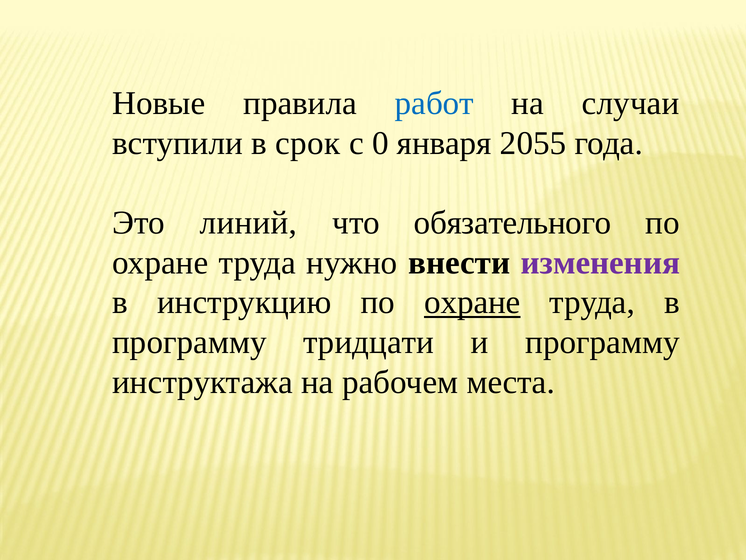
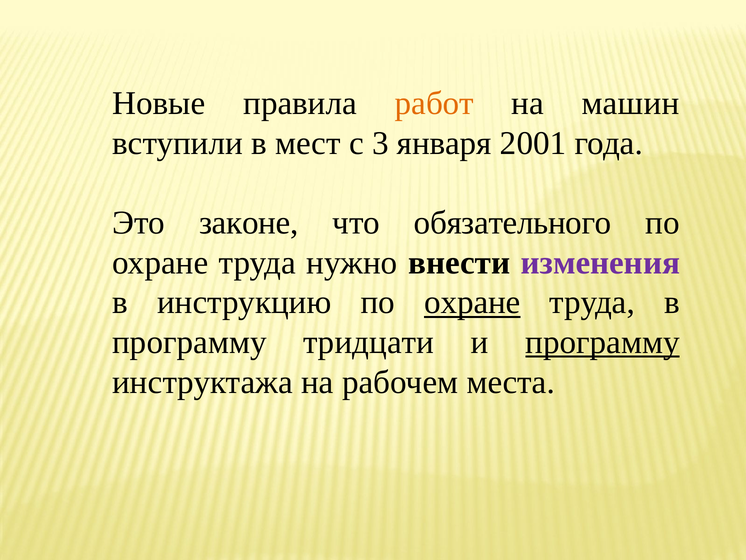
работ colour: blue -> orange (434, 103)
случаи: случаи -> машин (631, 103)
срок: срок -> мест (308, 143)
0: 0 -> 3 (380, 143)
2055: 2055 -> 2001 (533, 143)
линий: линий -> законе (249, 223)
программу underline: none -> present (603, 342)
